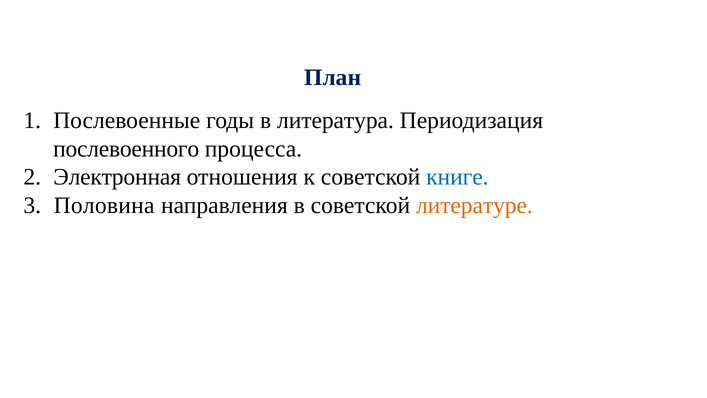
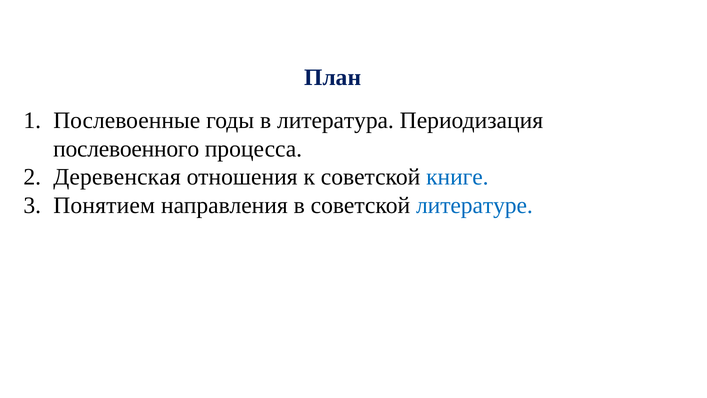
Электронная: Электронная -> Деревенская (117, 177)
Половина: Половина -> Понятием (104, 205)
литературе colour: orange -> blue (474, 205)
